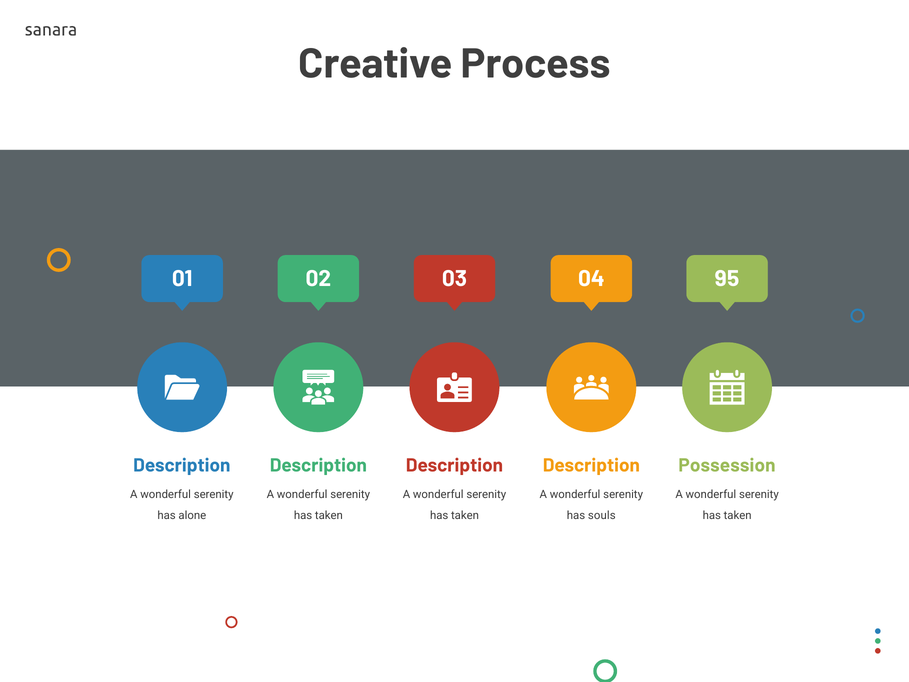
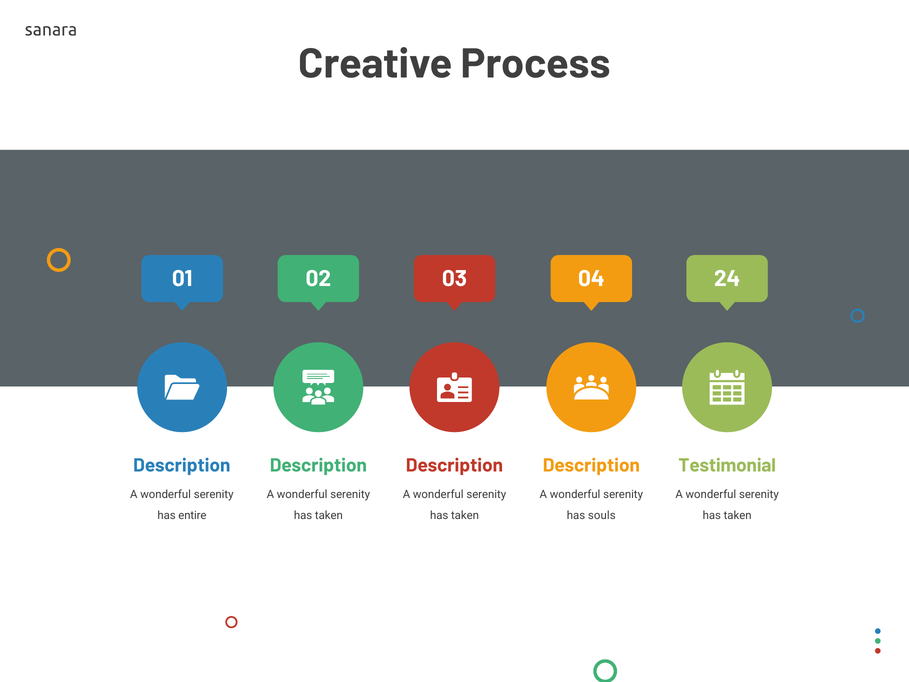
95: 95 -> 24 (727, 279)
Possession: Possession -> Testimonial (727, 465)
alone: alone -> entire (192, 515)
